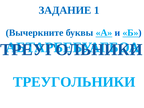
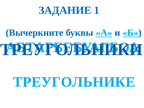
ТРЕУГОЛЬНИКИ: ТРЕУГОЛЬНИКИ -> ТРЕУГОЛЬНИКЕ (74, 82)
